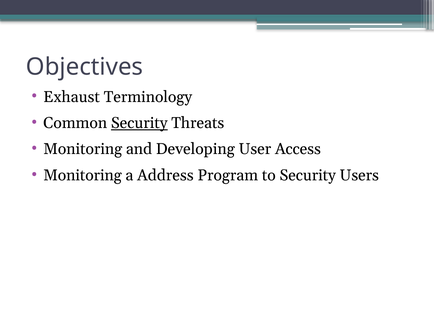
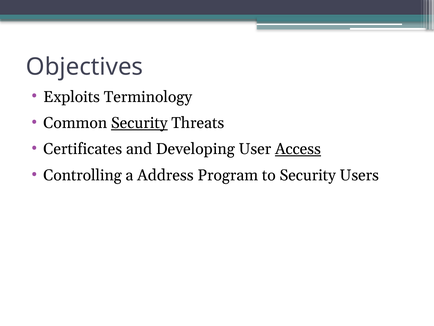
Exhaust: Exhaust -> Exploits (72, 97)
Monitoring: Monitoring -> Certificates (83, 149)
Access underline: none -> present (298, 149)
Monitoring: Monitoring -> Controlling (83, 175)
